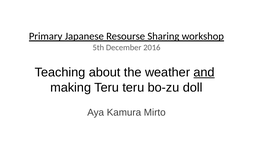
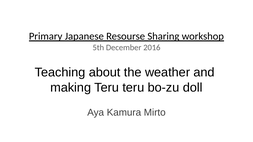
and underline: present -> none (204, 72)
